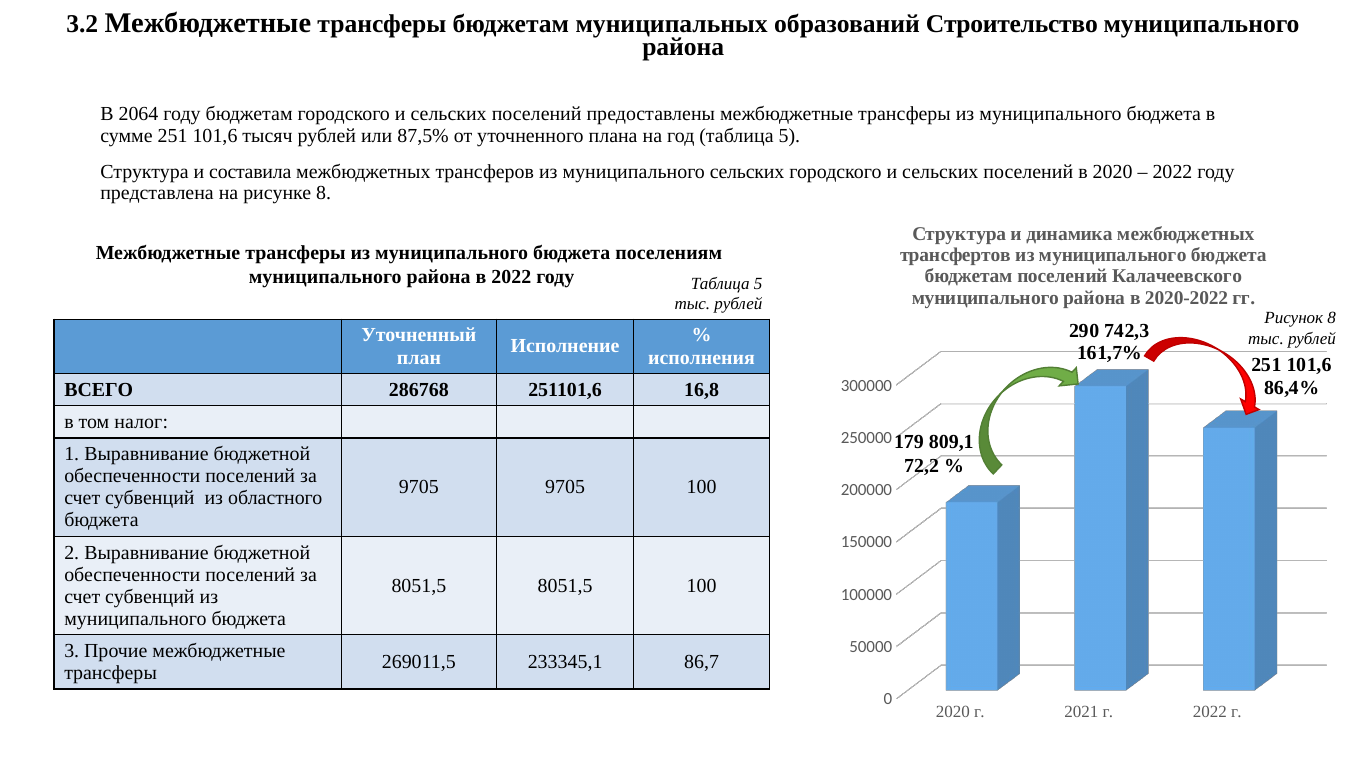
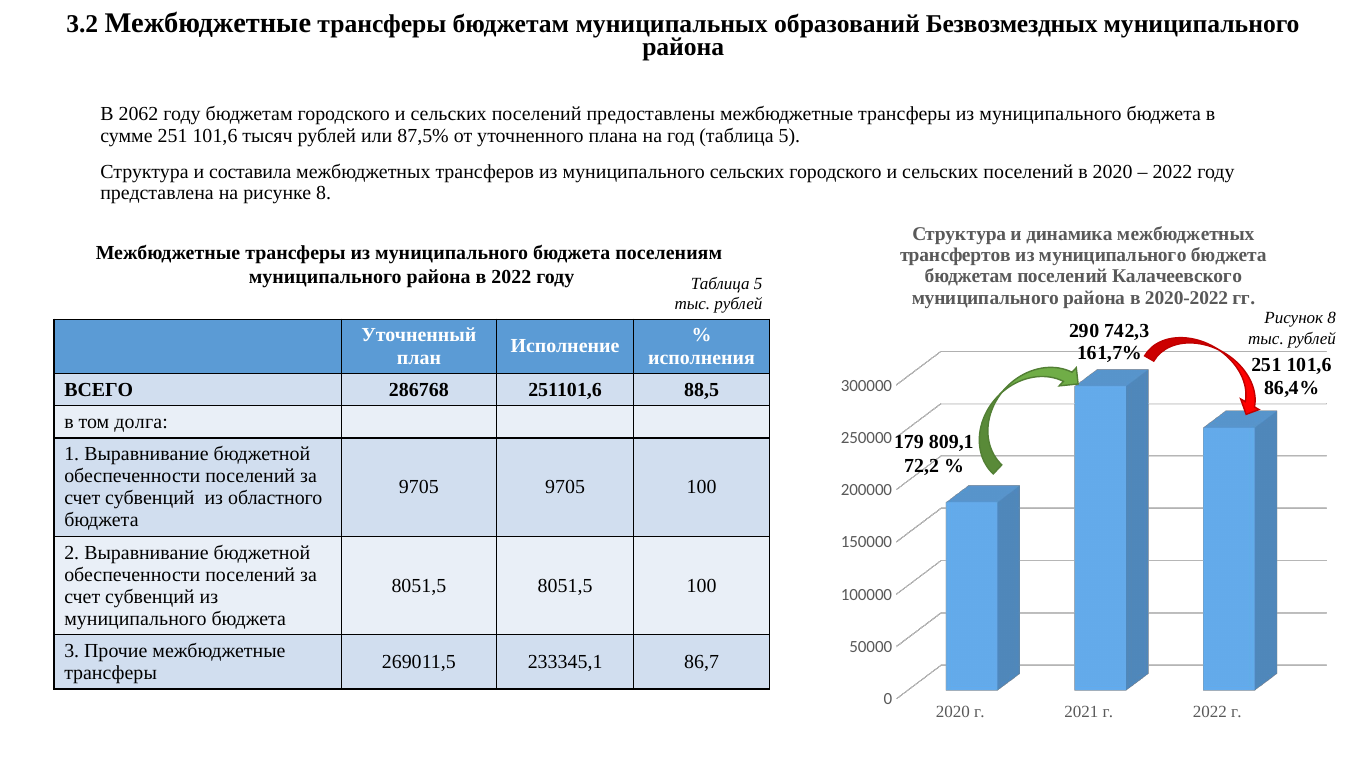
Строительство: Строительство -> Безвозмездных (1012, 24)
2064: 2064 -> 2062 (138, 114)
16,8: 16,8 -> 88,5 (702, 390)
налог: налог -> долга (141, 422)
